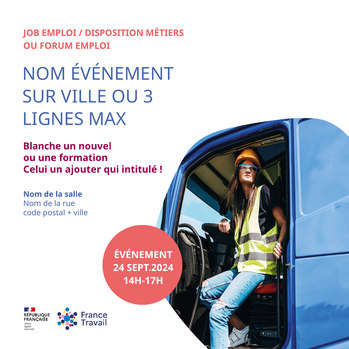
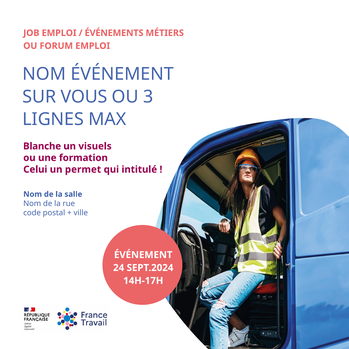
DISPOSITION: DISPOSITION -> ÉVÉNEMENTS (114, 33)
SUR VILLE: VILLE -> VOUS (84, 97)
nouvel: nouvel -> visuels (95, 146)
ajouter: ajouter -> permet (83, 169)
